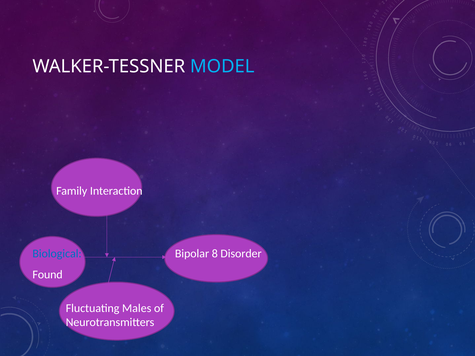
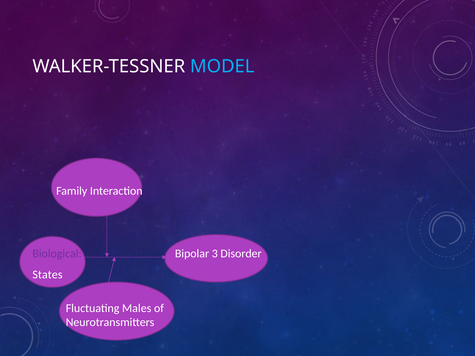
Biological colour: blue -> purple (57, 254)
8: 8 -> 3 (215, 254)
Found: Found -> States (47, 275)
